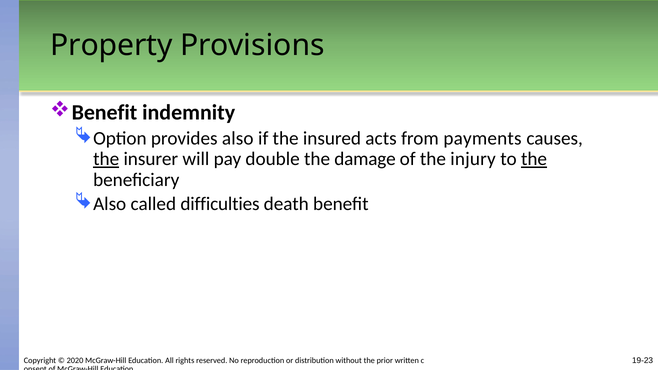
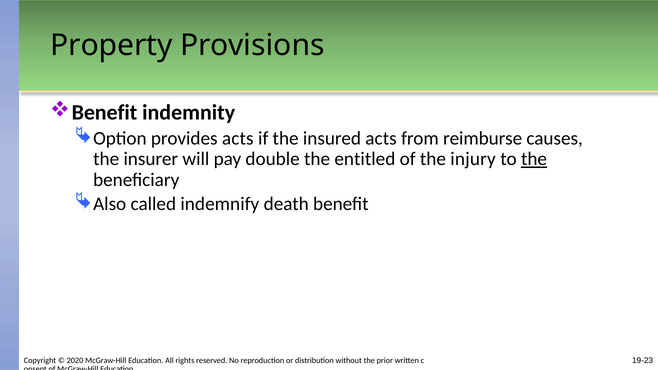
provides also: also -> acts (238, 138)
payments: payments -> reimburse (483, 138)
the underline: present -> none (106, 159)
damage: damage -> entitled (365, 159)
difficulties: difficulties -> indemnify (220, 204)
